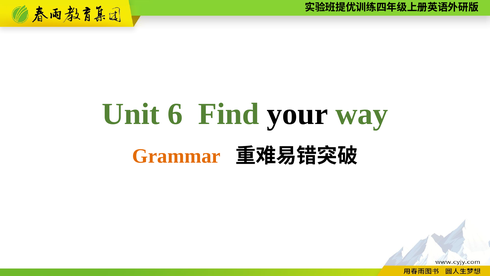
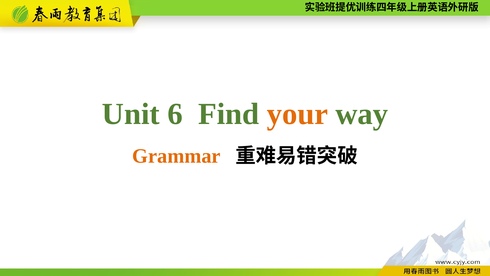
your colour: black -> orange (298, 114)
